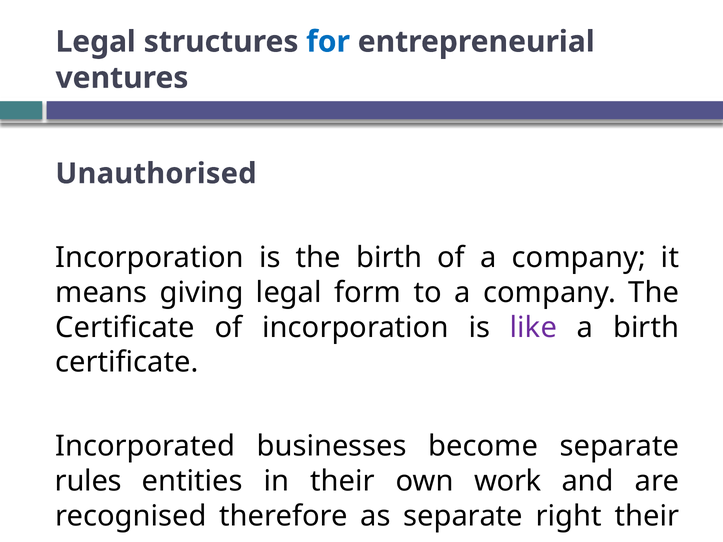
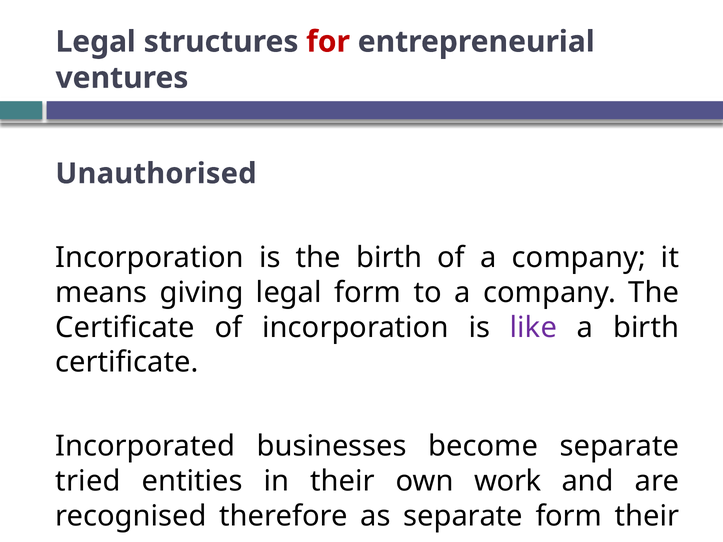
for colour: blue -> red (328, 42)
rules: rules -> tried (88, 481)
separate right: right -> form (569, 516)
